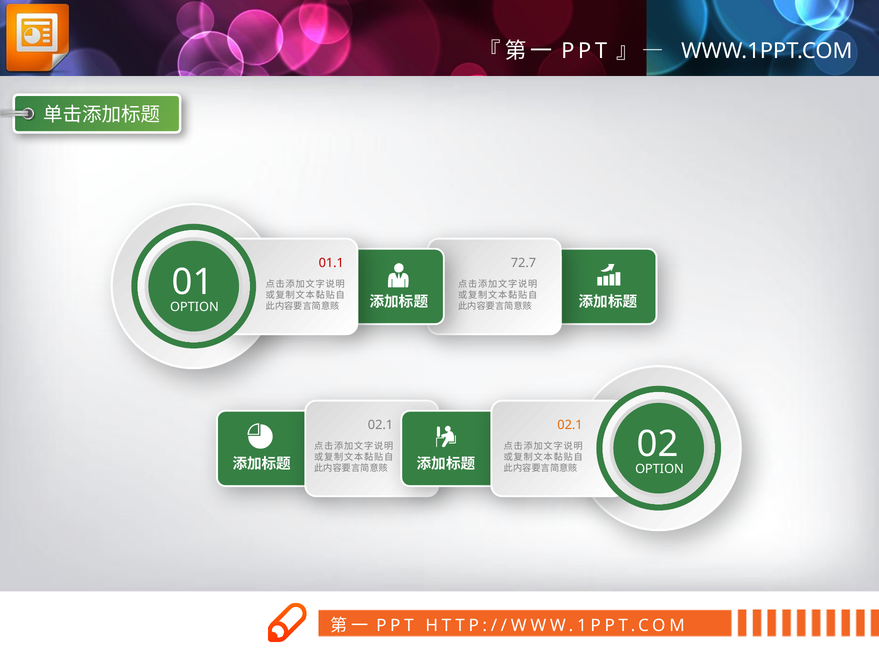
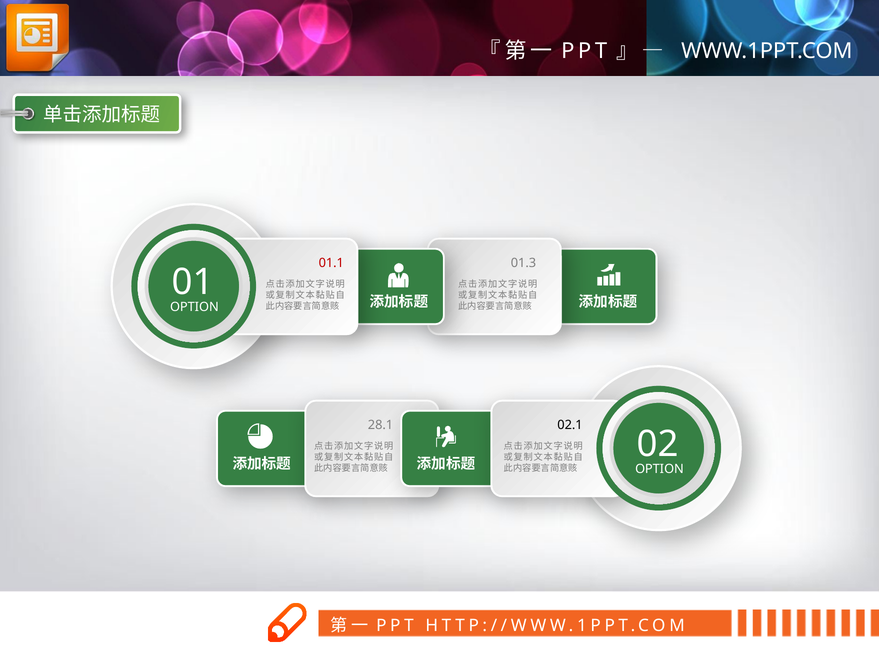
72.7: 72.7 -> 01.3 (523, 263)
02.1: 02.1 -> 28.1 (380, 425)
02.1 colour: orange -> black (570, 425)
